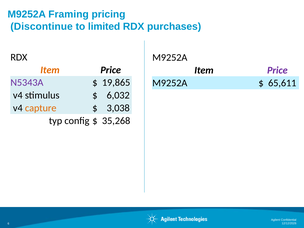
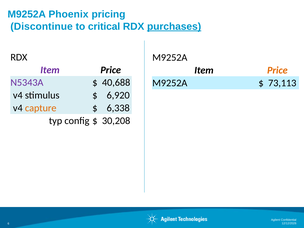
Framing: Framing -> Phoenix (69, 14)
limited: limited -> critical (104, 27)
purchases underline: none -> present (174, 27)
Item colour: orange -> purple (50, 70)
Price colour: purple -> orange (277, 70)
19,865: 19,865 -> 40,688 (116, 83)
65,611: 65,611 -> 73,113 (282, 83)
6,032: 6,032 -> 6,920 (118, 95)
3,038: 3,038 -> 6,338 (118, 108)
35,268: 35,268 -> 30,208 (116, 121)
